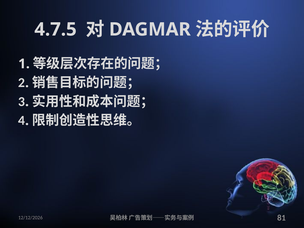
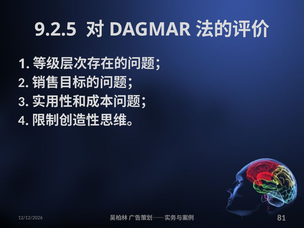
4.7.5: 4.7.5 -> 9.2.5 (55, 29)
